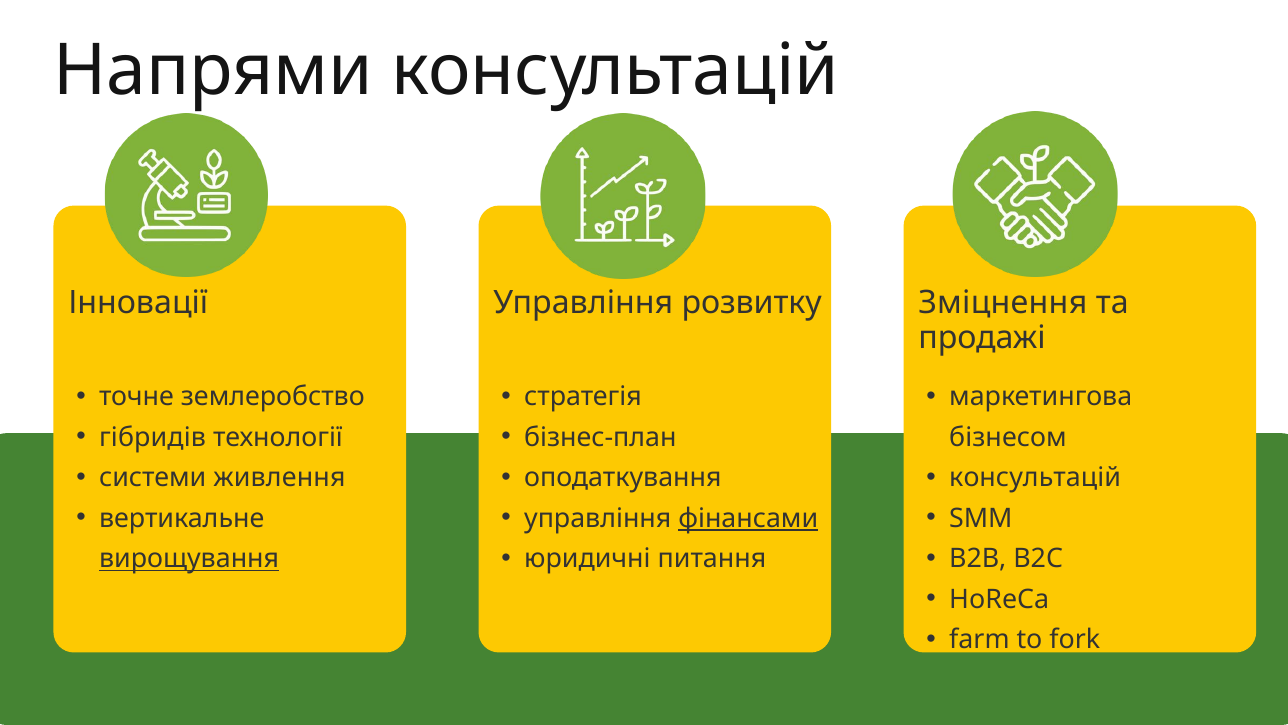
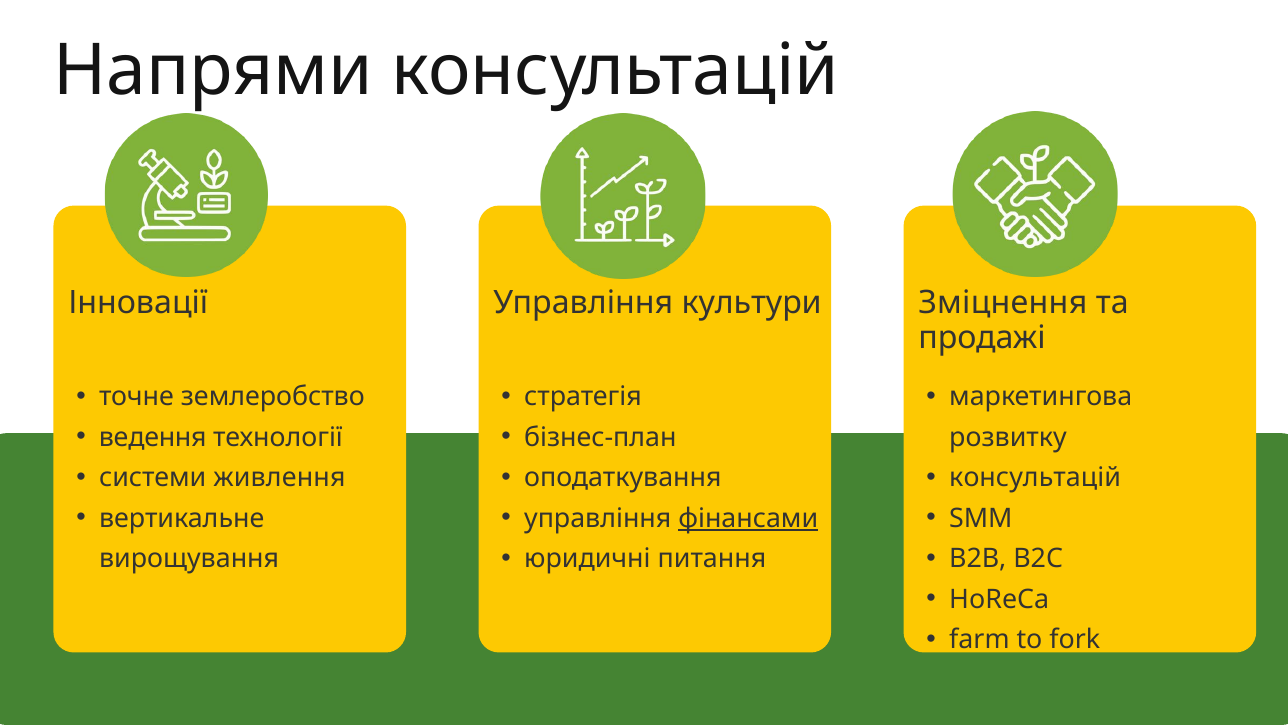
розвитку: розвитку -> культури (752, 302)
гібридів: гібридів -> ведення (153, 437)
бізнесом: бізнесом -> розвитку (1008, 437)
вирощування underline: present -> none (189, 559)
